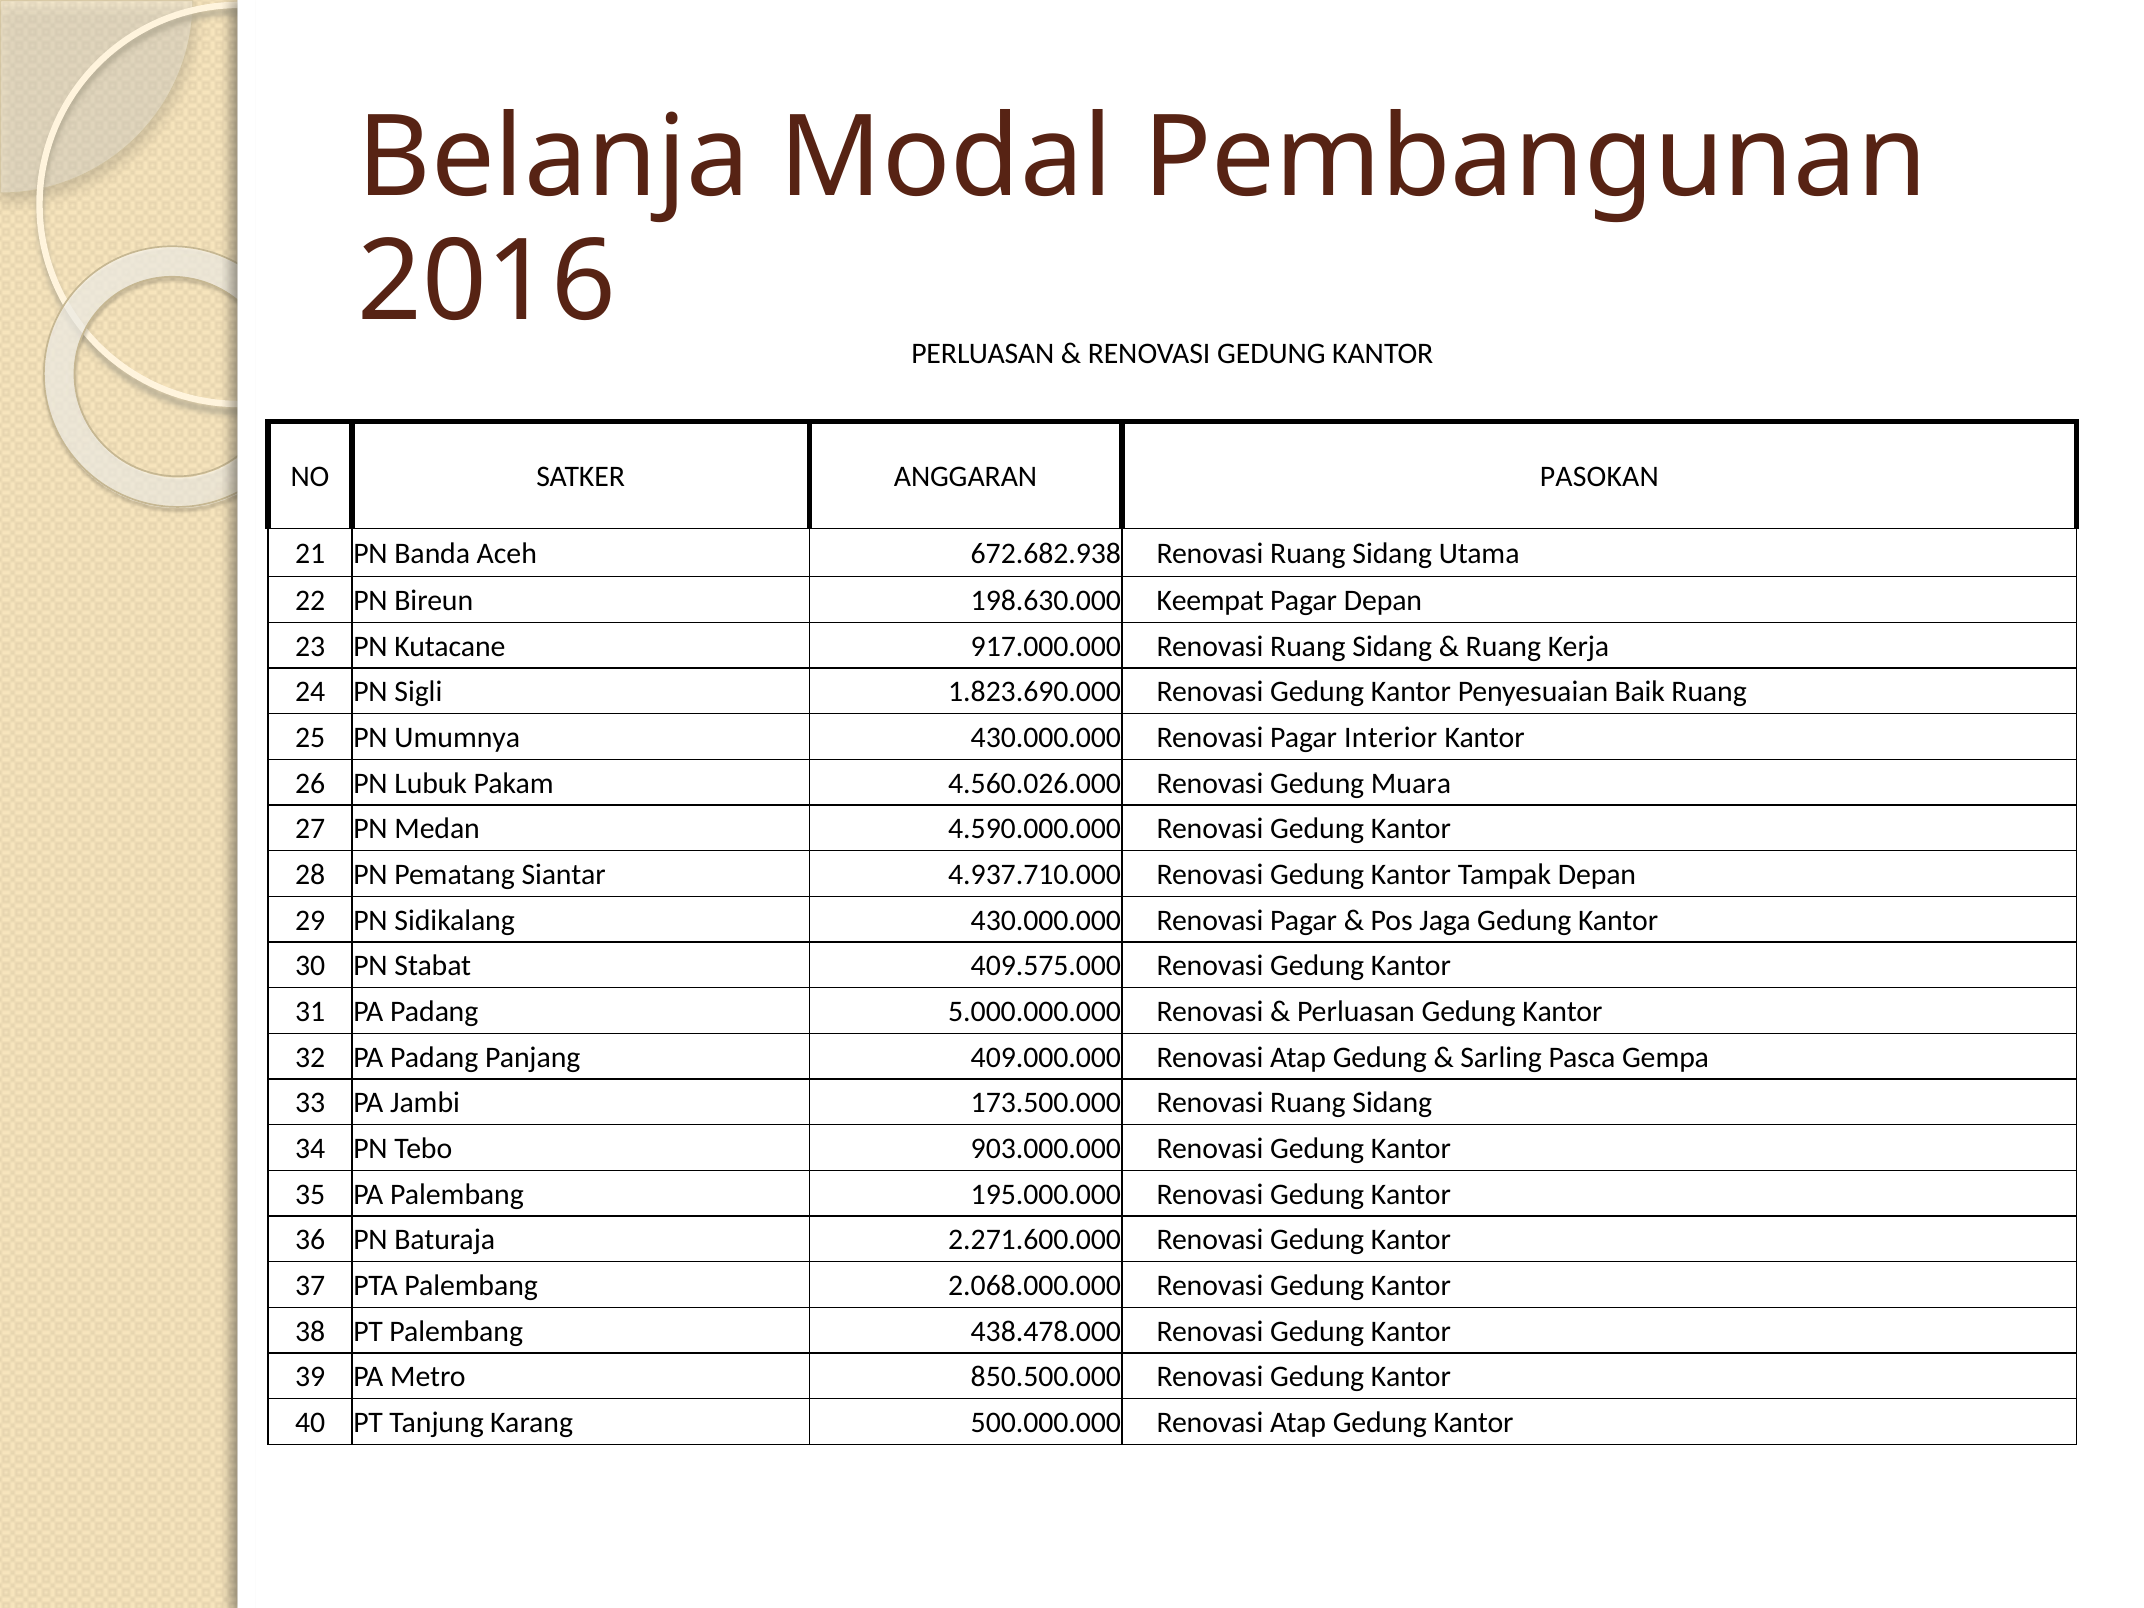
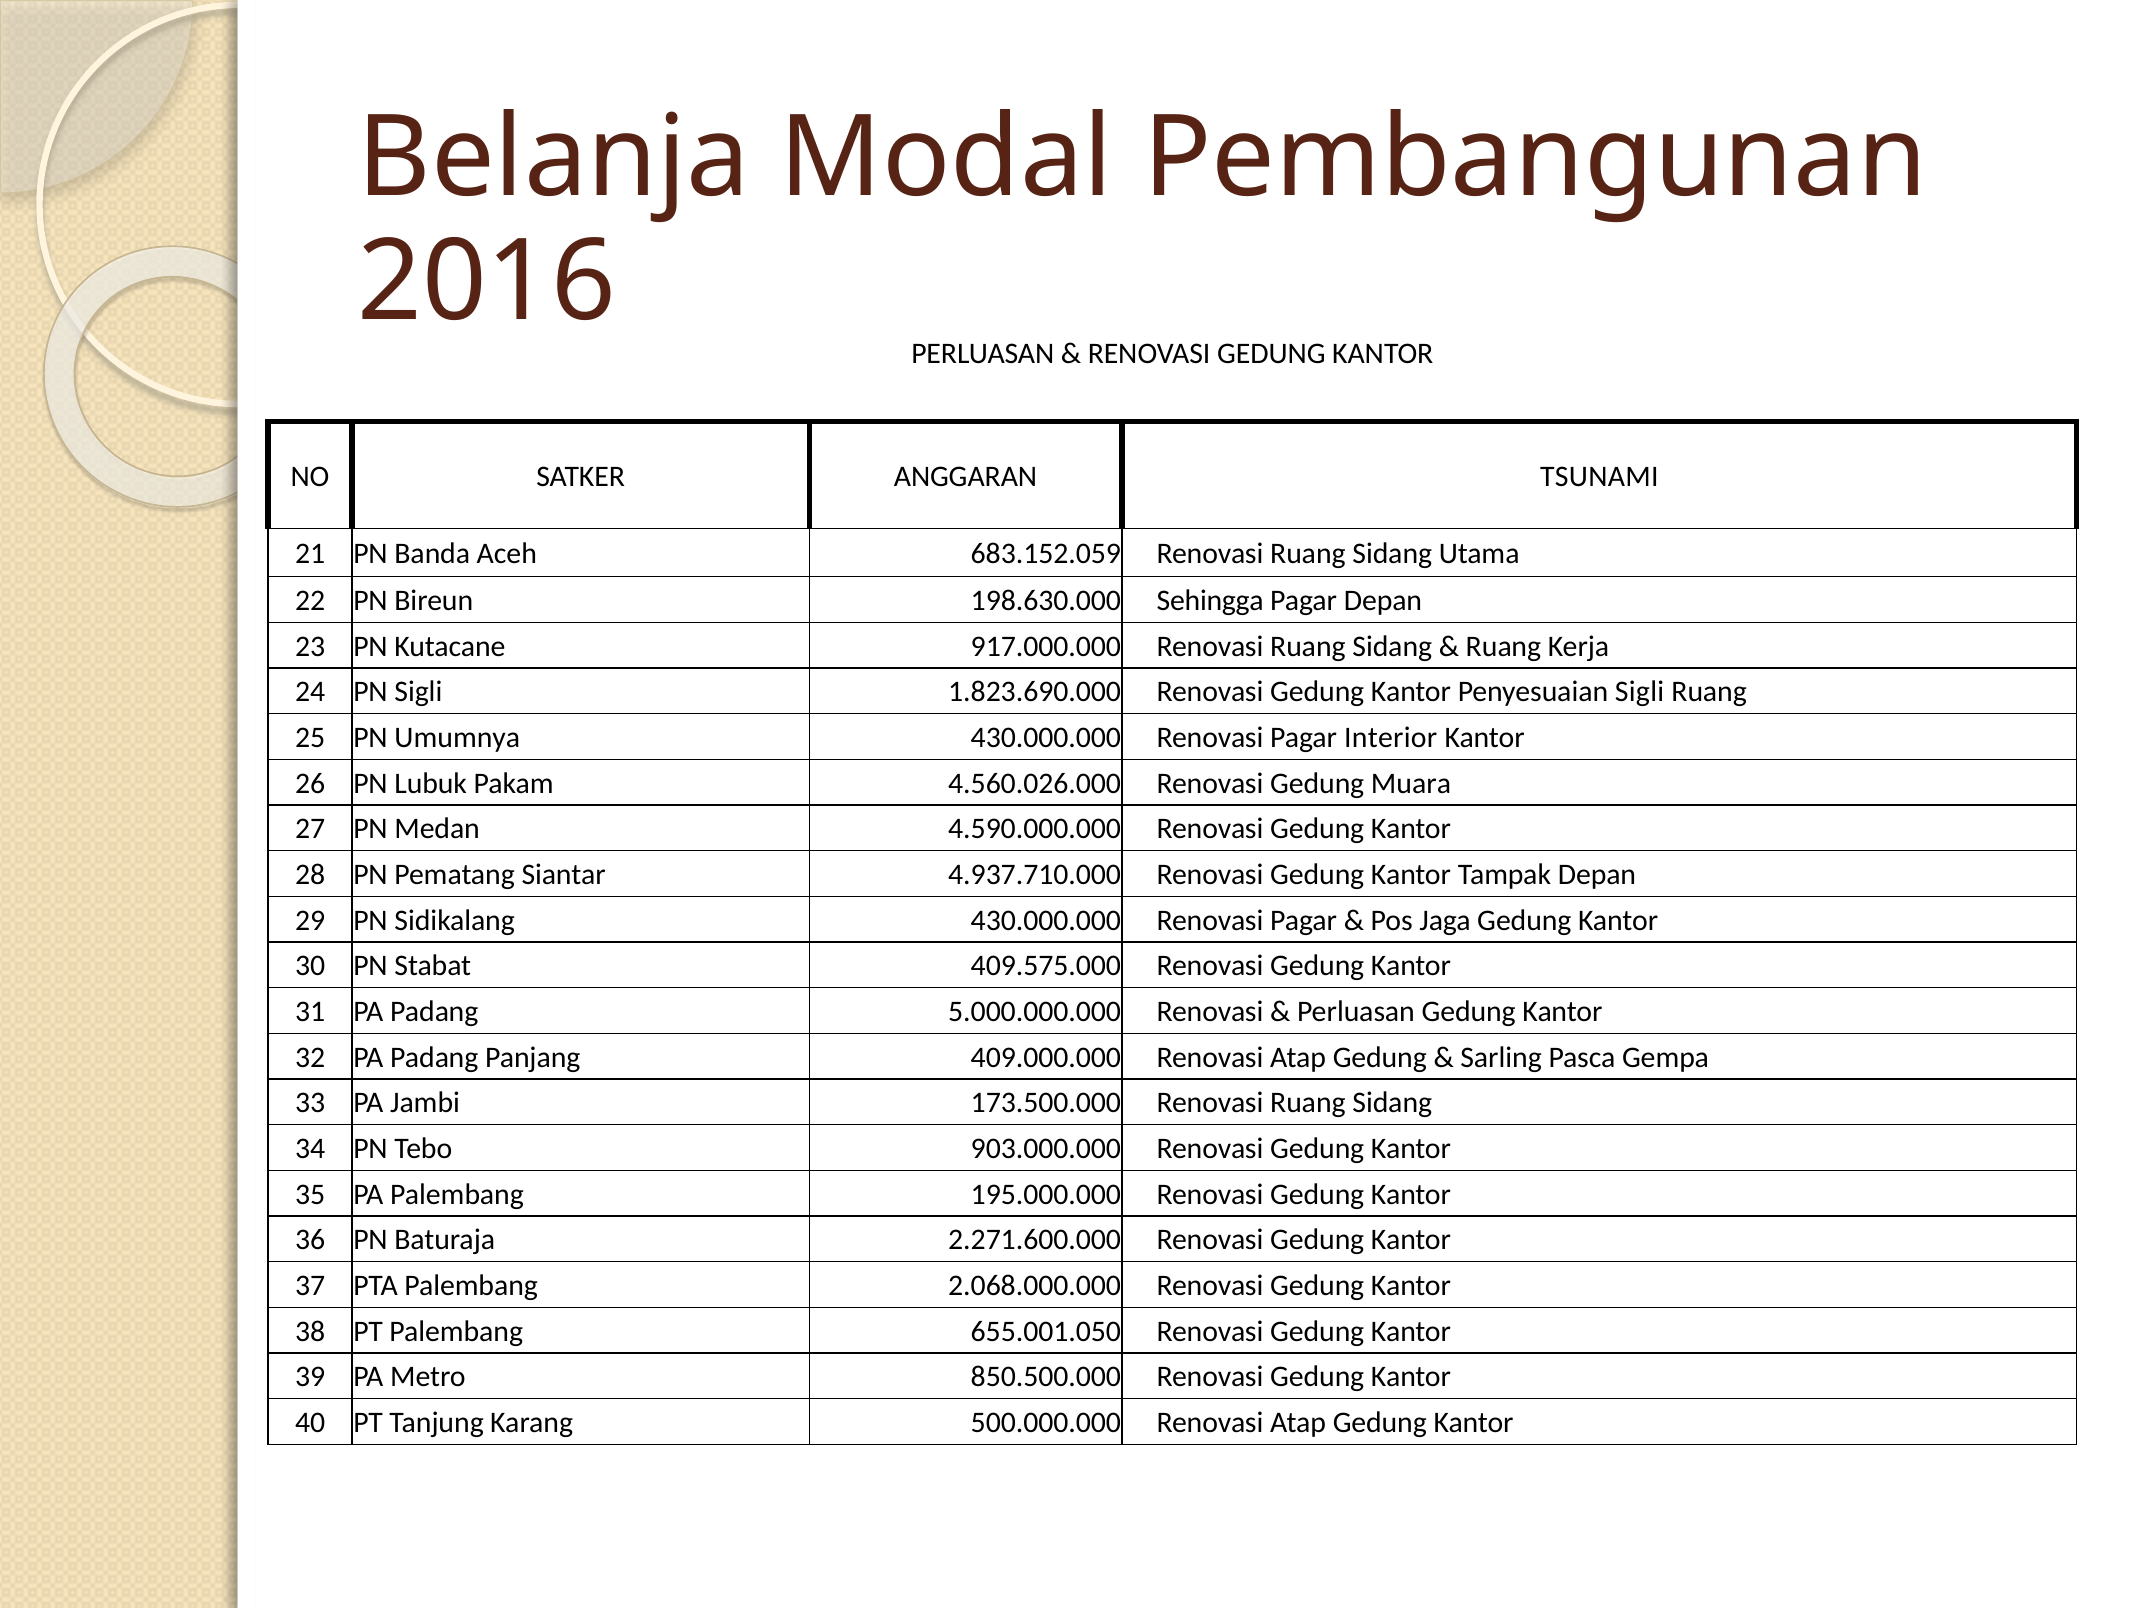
PASOKAN: PASOKAN -> TSUNAMI (1599, 476)
672.682.938: 672.682.938 -> 683.152.059 (1046, 554)
Keempat: Keempat -> Sehingga (1210, 601)
Penyesuaian Baik: Baik -> Sigli (1640, 692)
438.478.000: 438.478.000 -> 655.001.050 (1046, 1331)
